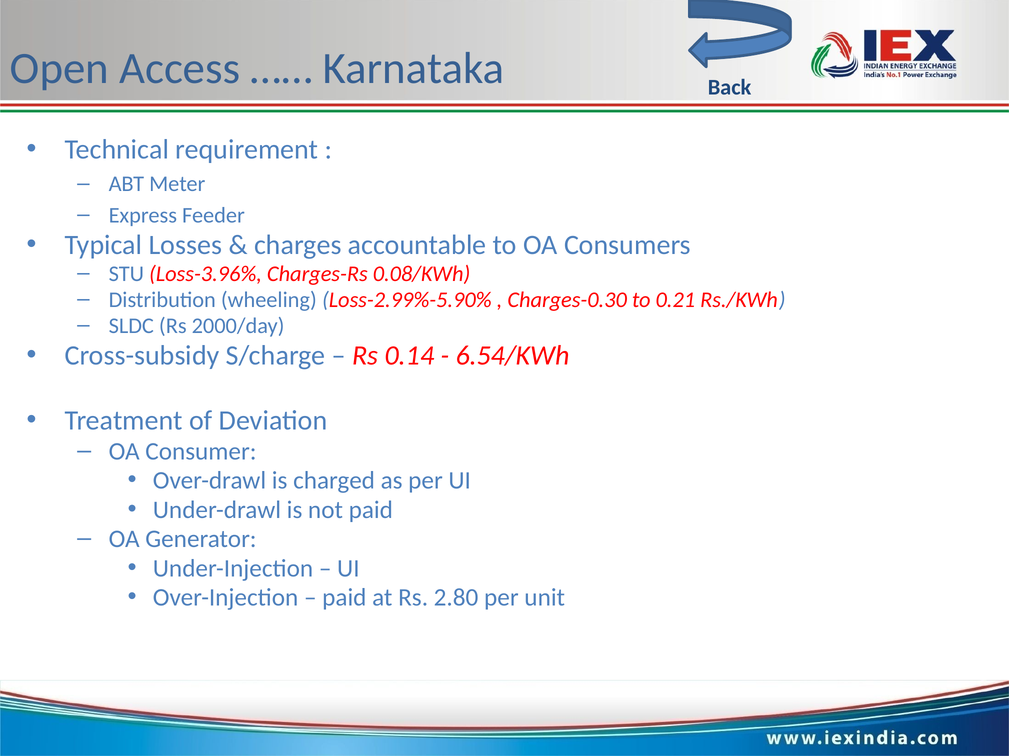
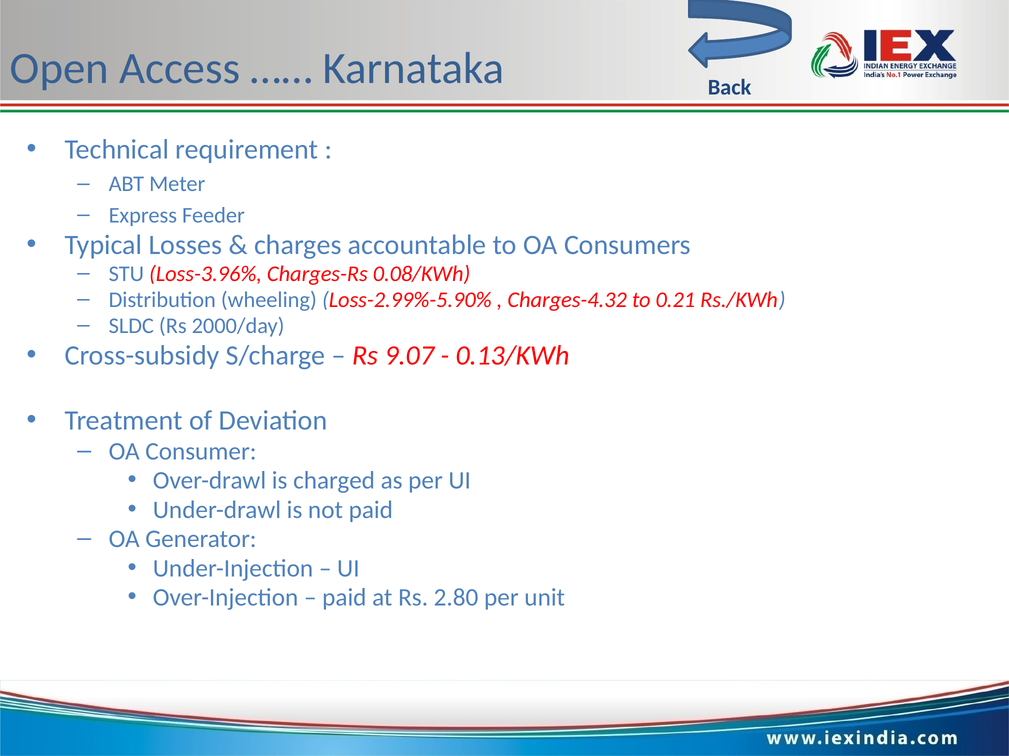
Charges-0.30: Charges-0.30 -> Charges-4.32 (567, 300)
0.14: 0.14 -> 9.07 (409, 356)
6.54/KWh: 6.54/KWh -> 0.13/KWh (513, 356)
